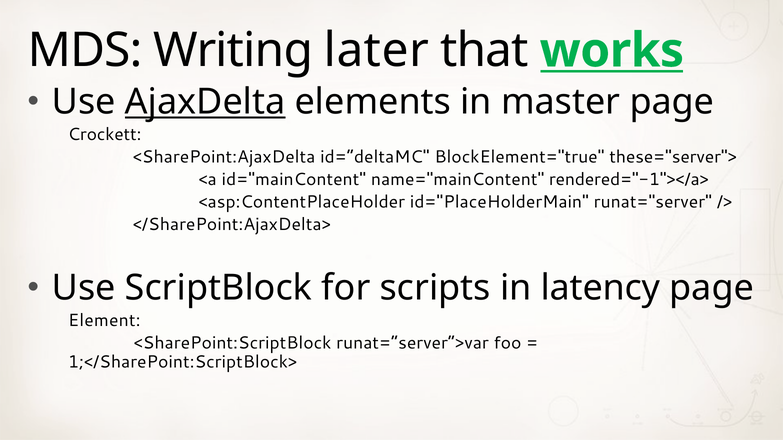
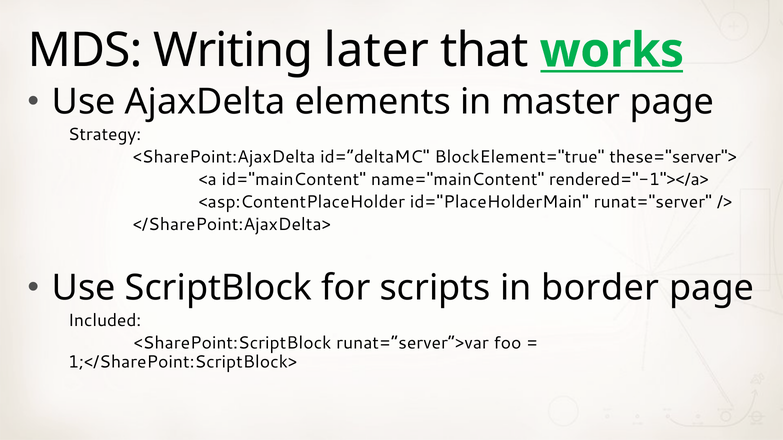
AjaxDelta underline: present -> none (205, 102)
Crockett: Crockett -> Strategy (105, 135)
latency: latency -> border (600, 288)
Element: Element -> Included (105, 321)
